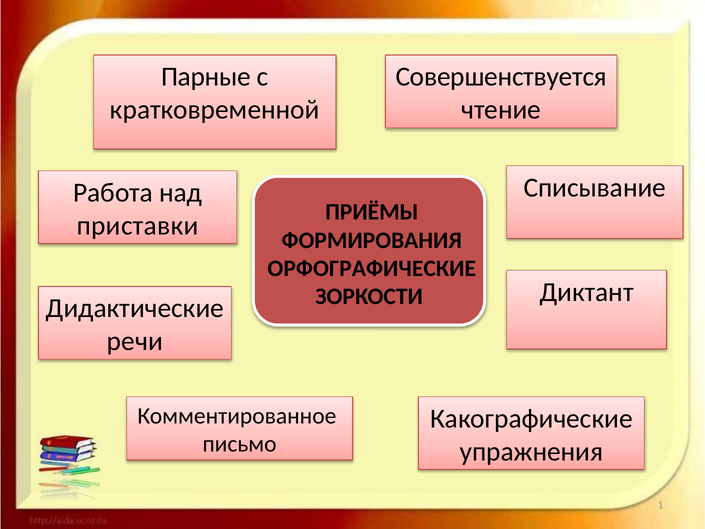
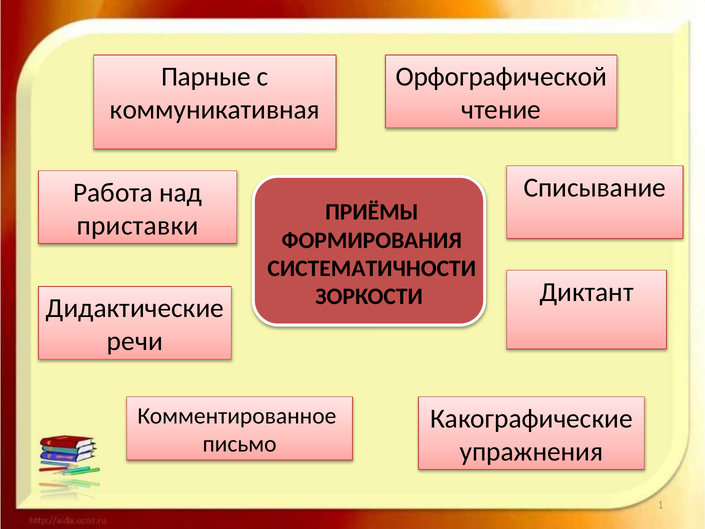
Совершенствуется: Совершенствуется -> Орфографической (501, 77)
кратковременной: кратковременной -> коммуникативная (215, 110)
ОРФОГРАФИЧЕСКИЕ: ОРФОГРАФИЧЕСКИЕ -> СИСТЕМАТИЧНОСТИ (372, 268)
